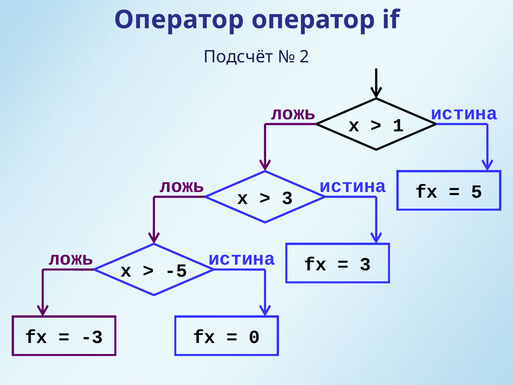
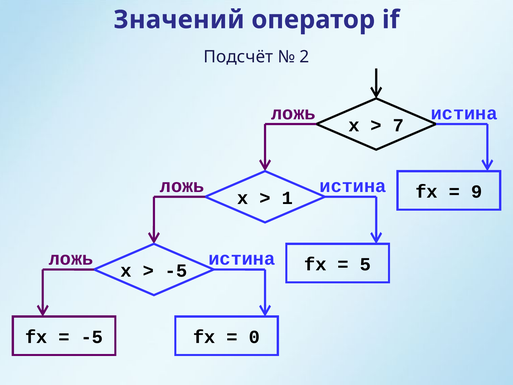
Оператор: Оператор -> Значений (179, 20)
1: 1 -> 7 (398, 125)
3: 3 -> 1 (287, 198)
5: 5 -> 9 (477, 192)
3: 3 -> 5 (366, 264)
-3: -3 -> -5 (92, 337)
